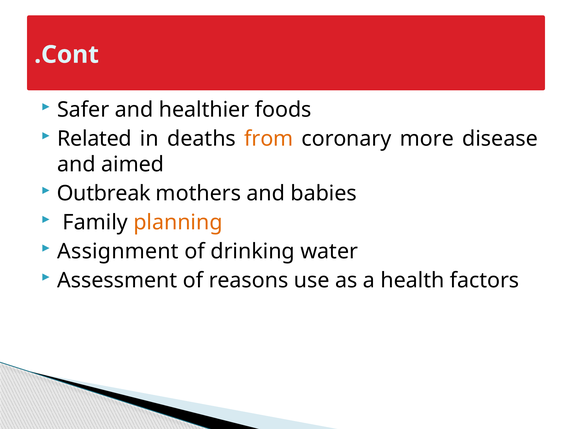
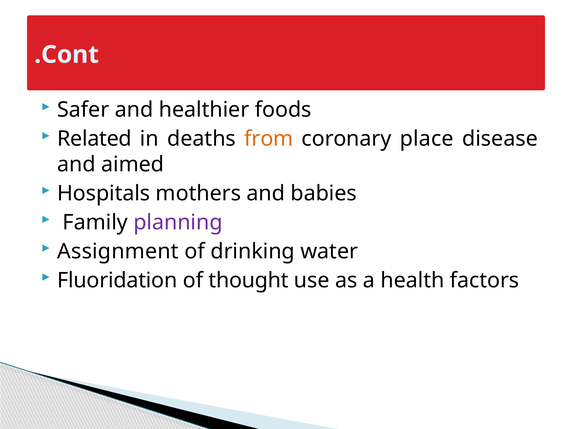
more: more -> place (427, 139)
Outbreak: Outbreak -> Hospitals (104, 194)
planning colour: orange -> purple (178, 222)
Assessment: Assessment -> Fluoridation (117, 280)
reasons: reasons -> thought (249, 280)
